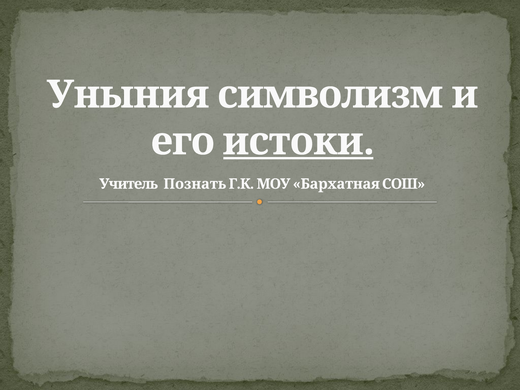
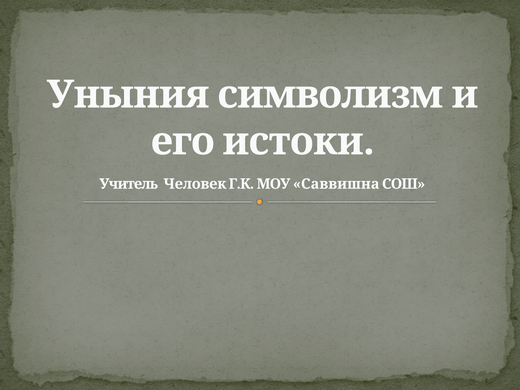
истоки underline: present -> none (299, 141)
Познать: Познать -> Человек (195, 184)
Бархатная: Бархатная -> Саввишна (336, 184)
